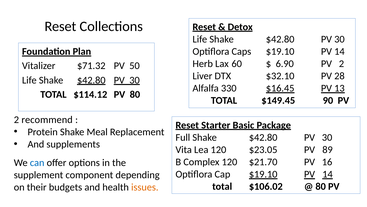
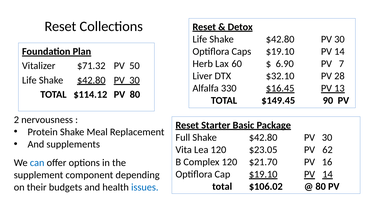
6.90 PV 2: 2 -> 7 (341, 64)
recommend: recommend -> nervousness (47, 119)
89: 89 -> 62 (328, 149)
issues colour: orange -> blue (145, 187)
